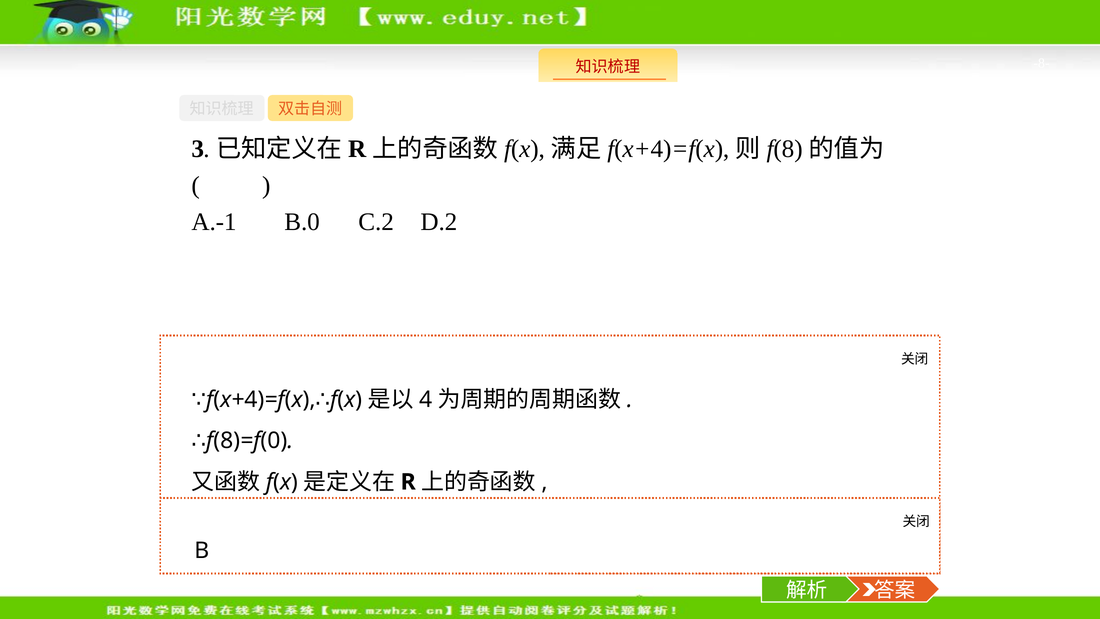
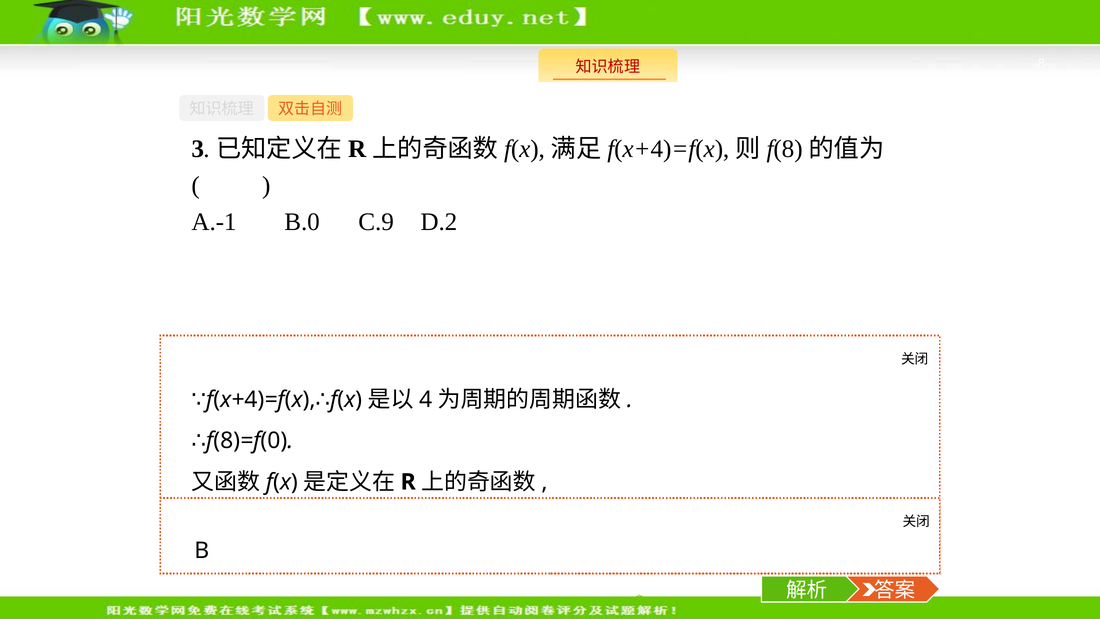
C.2: C.2 -> C.9 (376, 222)
